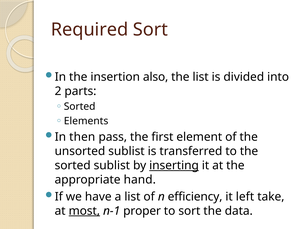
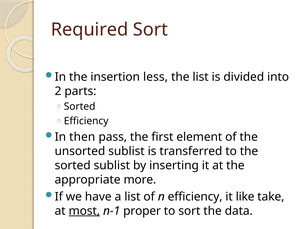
also: also -> less (155, 77)
Elements: Elements -> Efficiency (86, 121)
inserting underline: present -> none (174, 165)
hand: hand -> more (140, 180)
left: left -> like (245, 196)
